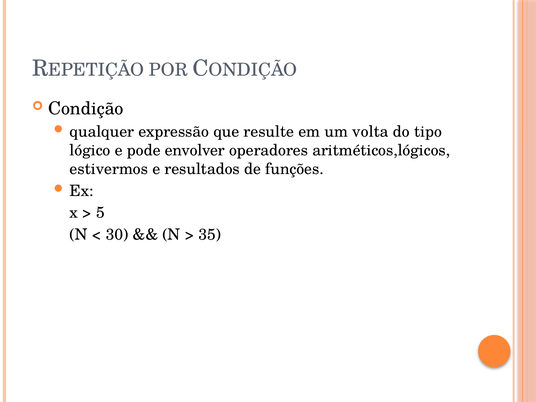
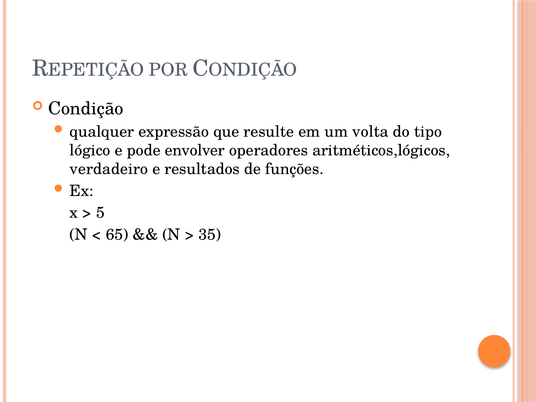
estivermos: estivermos -> verdadeiro (109, 169)
30: 30 -> 65 (117, 235)
